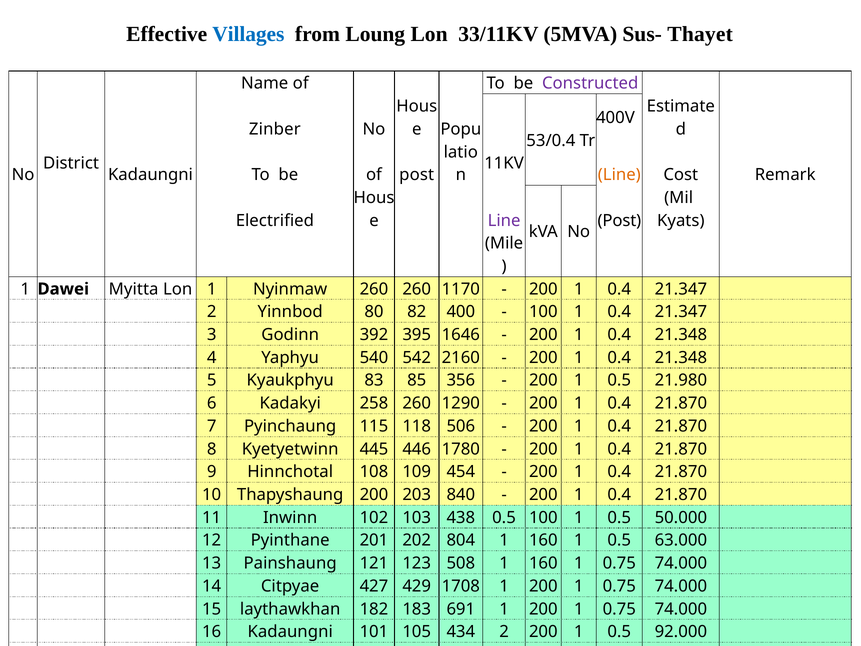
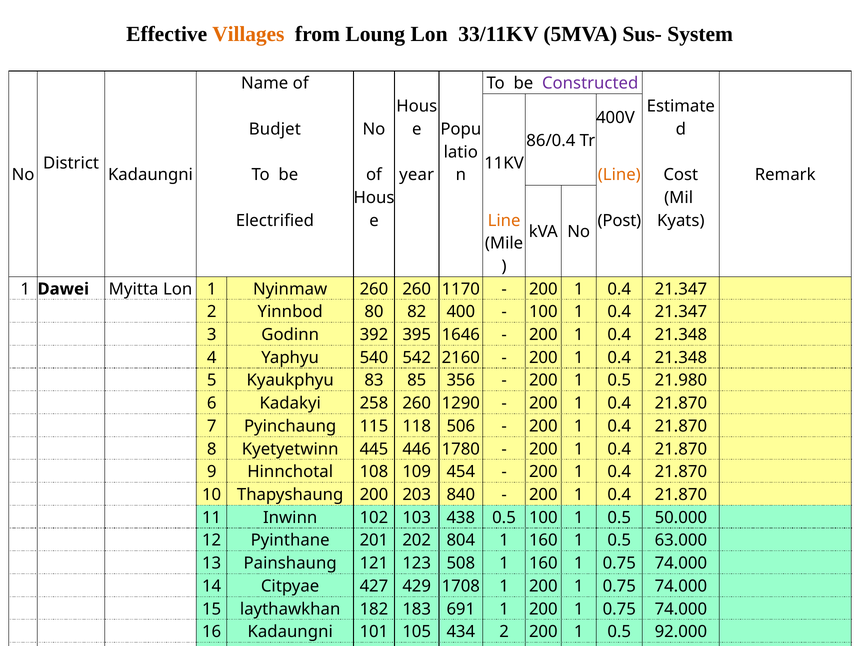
Villages colour: blue -> orange (248, 34)
Thayet: Thayet -> System (700, 34)
Zinber: Zinber -> Budjet (275, 129)
53/0.4: 53/0.4 -> 86/0.4 (551, 140)
of post: post -> year (417, 175)
Line colour: purple -> orange (504, 220)
